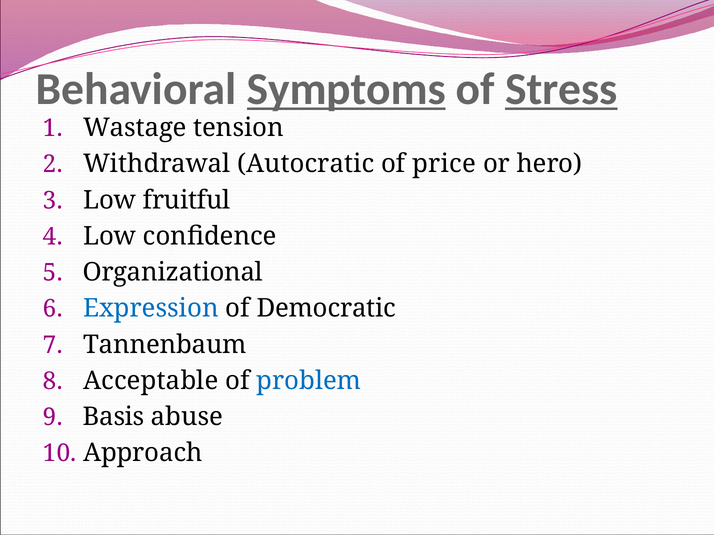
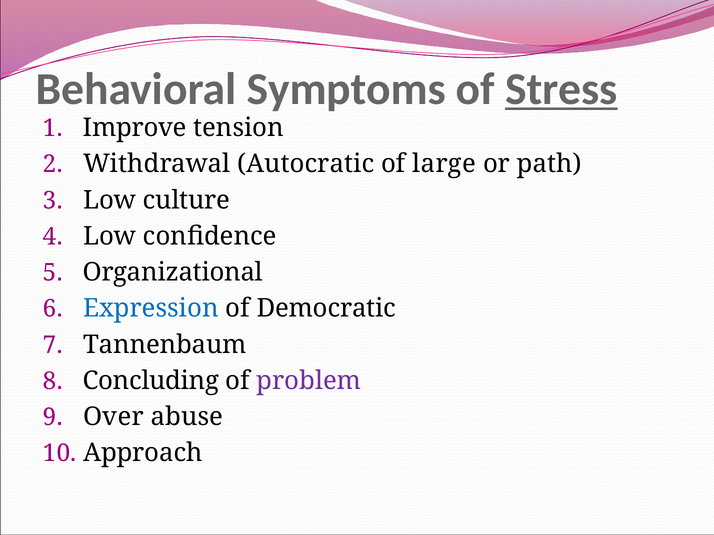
Symptoms underline: present -> none (346, 89)
Wastage: Wastage -> Improve (135, 128)
price: price -> large (444, 164)
hero: hero -> path (549, 164)
fruitful: fruitful -> culture (187, 200)
Acceptable: Acceptable -> Concluding (151, 381)
problem colour: blue -> purple (309, 381)
Basis: Basis -> Over (113, 417)
